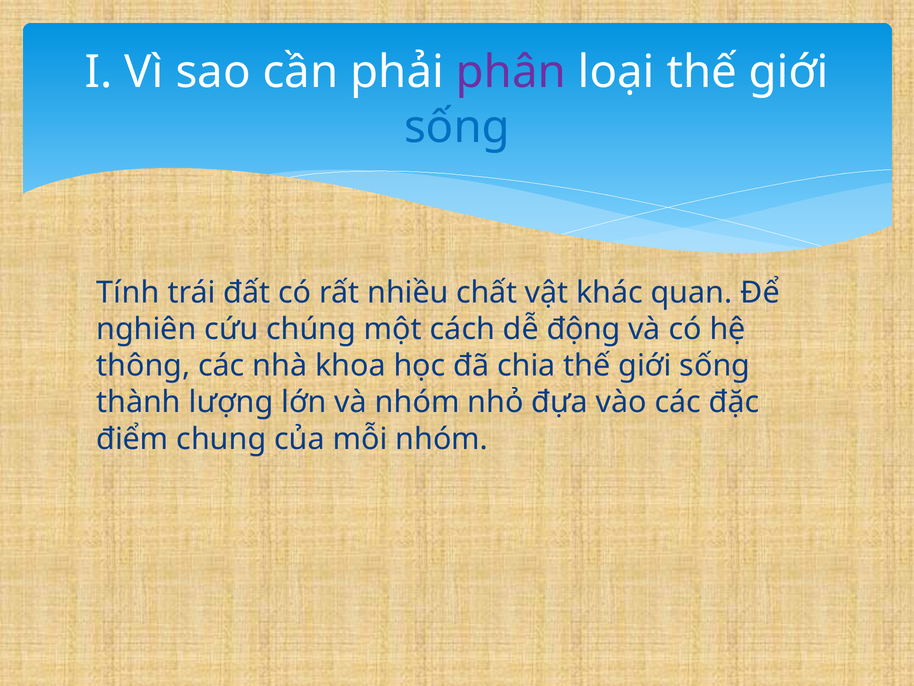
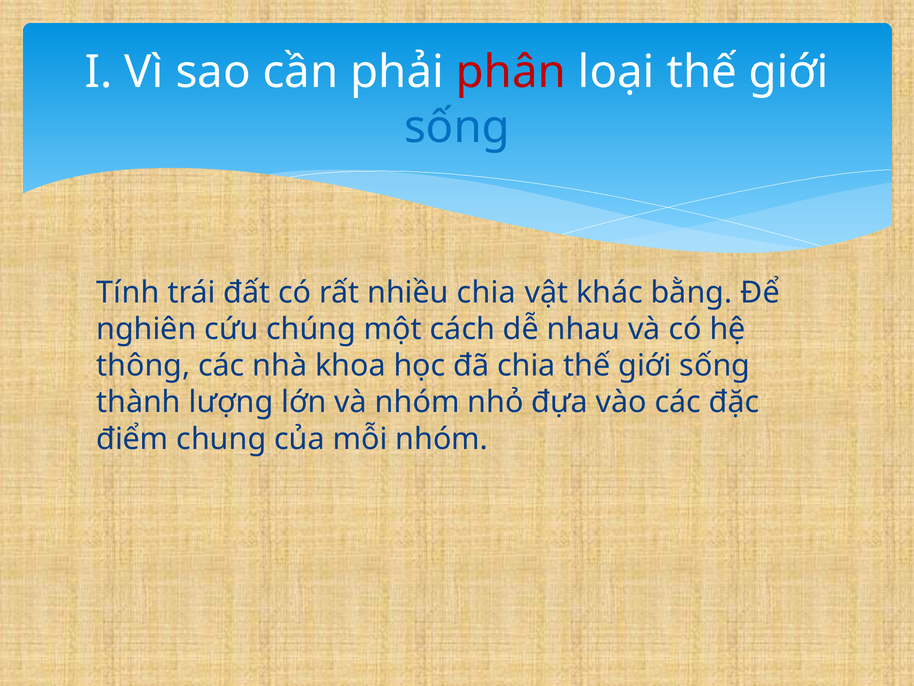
phân colour: purple -> red (511, 72)
nhiều chất: chất -> chia (486, 292)
quan: quan -> bằng (692, 292)
động: động -> nhau (584, 329)
